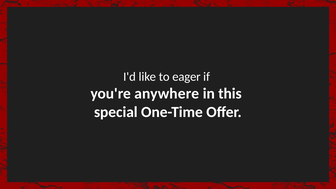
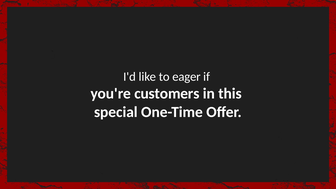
anywhere: anywhere -> customers (167, 94)
